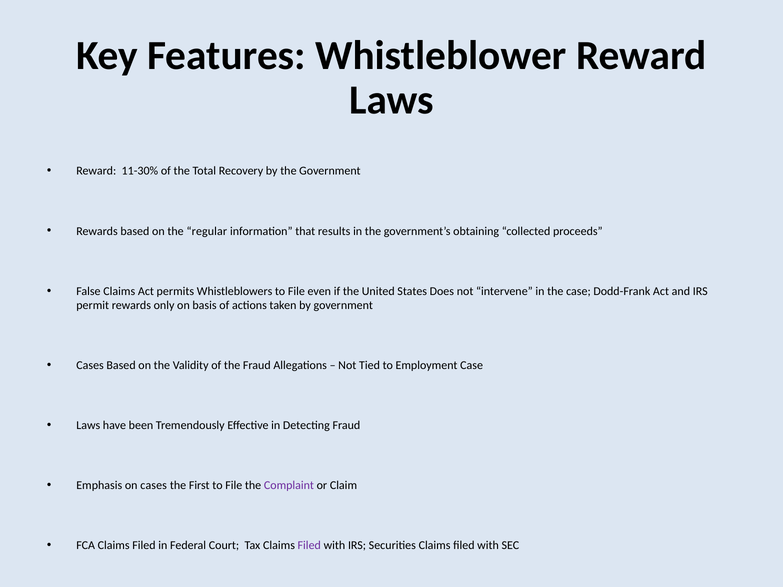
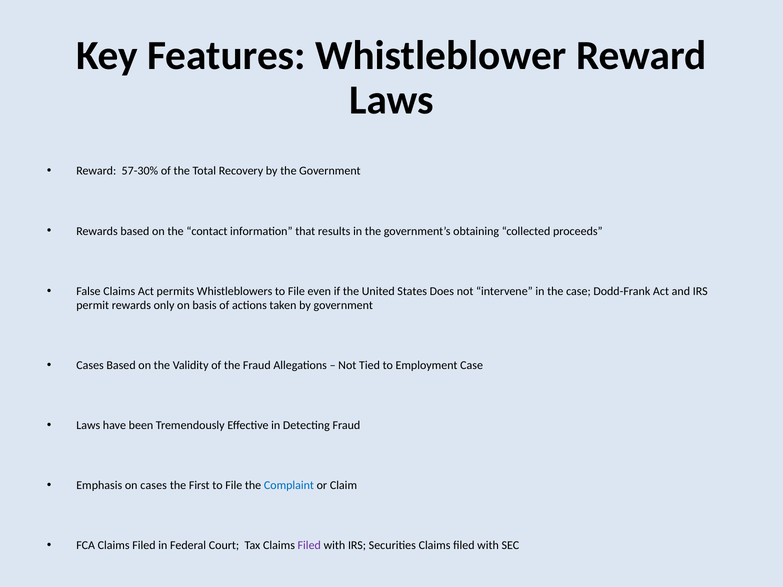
11-30%: 11-30% -> 57-30% (140, 171)
regular: regular -> contact (207, 231)
Complaint colour: purple -> blue (289, 486)
